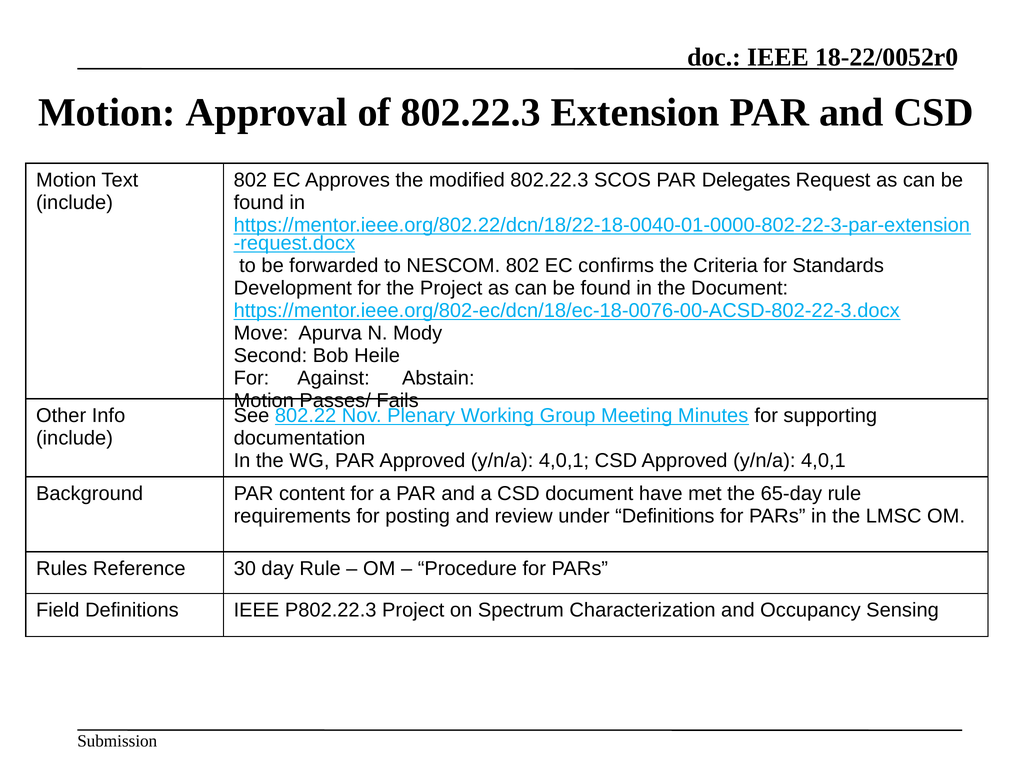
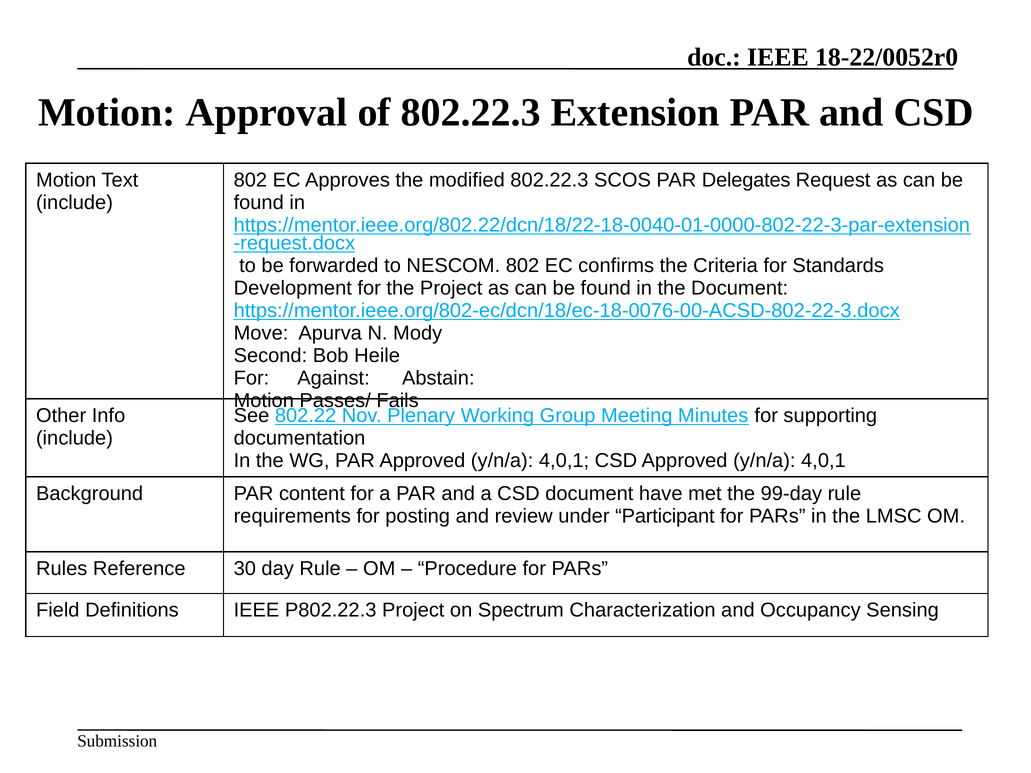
65-day: 65-day -> 99-day (791, 494)
under Definitions: Definitions -> Participant (665, 516)
